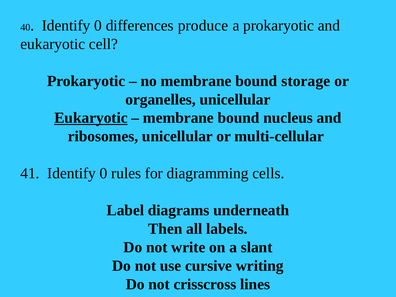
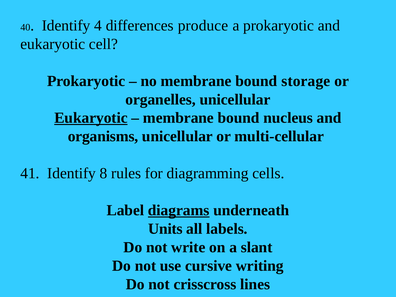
0: 0 -> 4 (98, 25)
ribosomes: ribosomes -> organisms (103, 136)
41 Identify 0: 0 -> 8 (104, 173)
diagrams underline: none -> present (179, 210)
Then: Then -> Units (165, 229)
